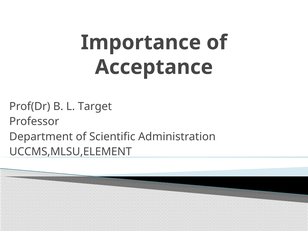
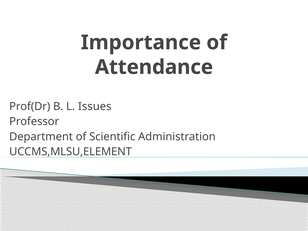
Acceptance: Acceptance -> Attendance (154, 67)
Target: Target -> Issues (95, 106)
